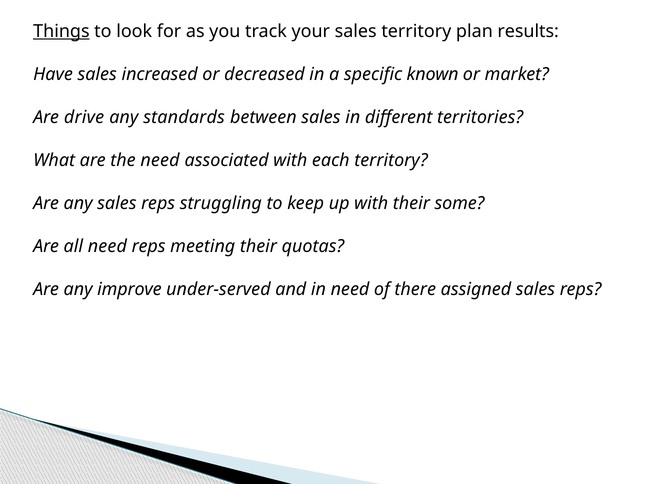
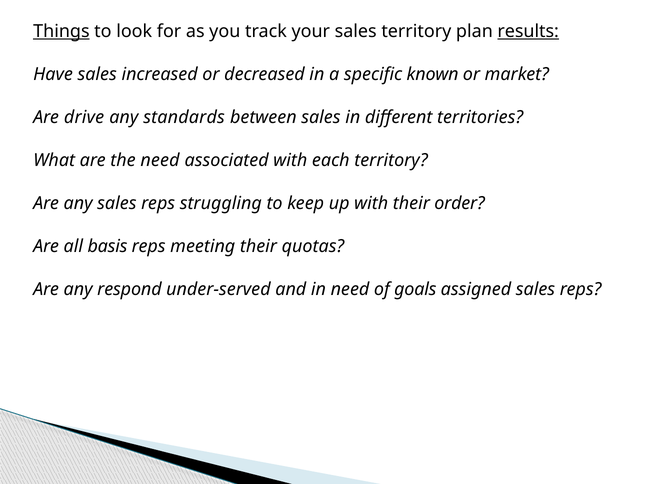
results underline: none -> present (528, 31)
some: some -> order (460, 203)
all need: need -> basis (108, 246)
improve: improve -> respond (129, 289)
there: there -> goals (415, 289)
